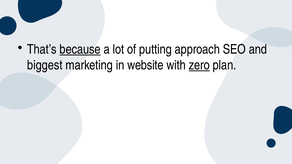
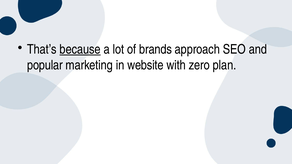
putting: putting -> brands (155, 49)
biggest: biggest -> popular (45, 65)
zero underline: present -> none (199, 65)
